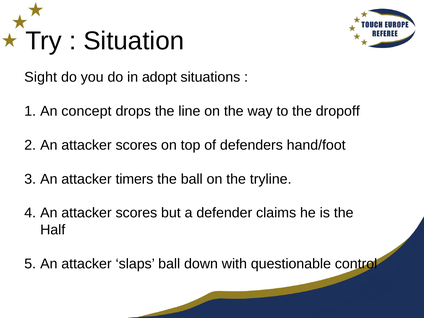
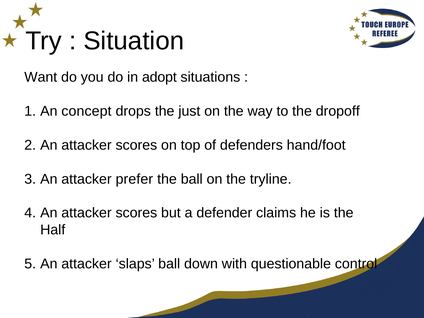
Sight: Sight -> Want (41, 77)
line: line -> just (189, 111)
timers: timers -> prefer (134, 179)
